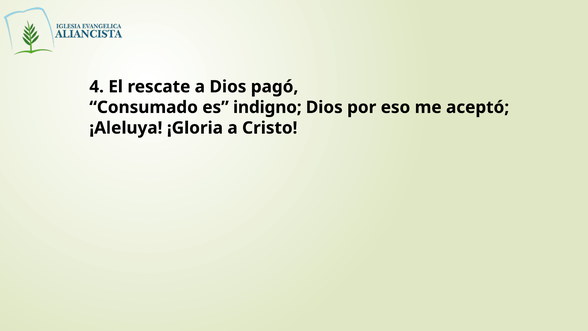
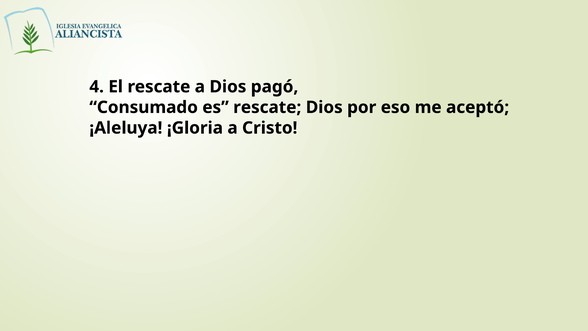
es indigno: indigno -> rescate (267, 107)
